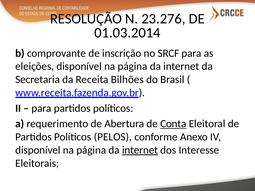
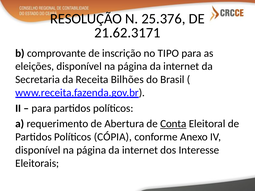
23.276: 23.276 -> 25.376 (163, 19)
01.03.2014: 01.03.2014 -> 21.62.3171 (127, 33)
SRCF: SRCF -> TIPO (168, 53)
PELOS: PELOS -> CÓPIA (113, 137)
internet underline: present -> none (140, 150)
